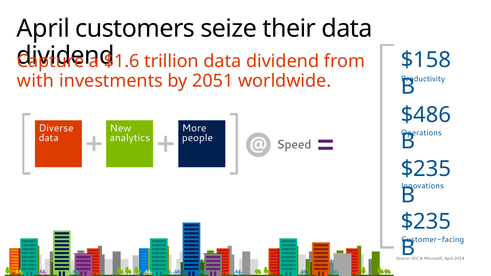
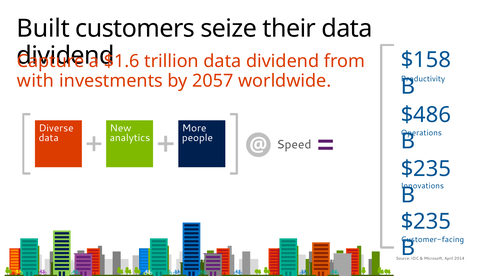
April: April -> Built (43, 29)
2051: 2051 -> 2057 (213, 81)
